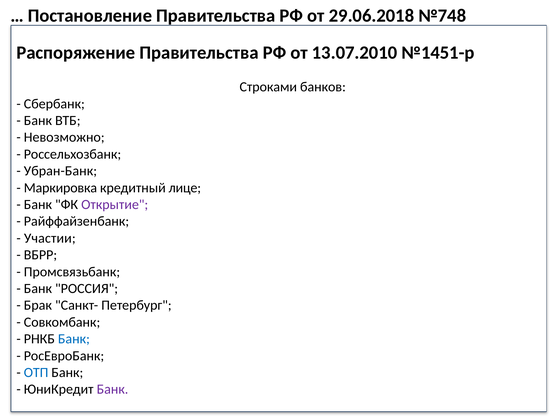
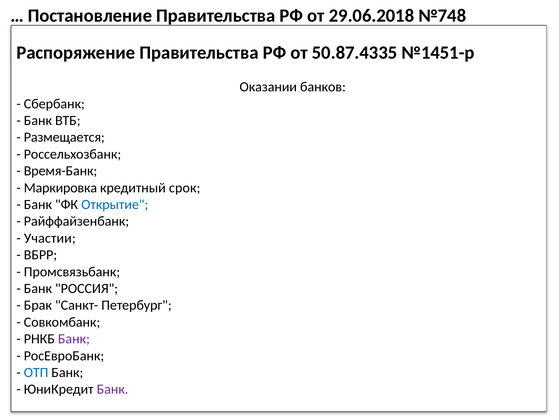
13.07.2010: 13.07.2010 -> 50.87.4335 (355, 53)
Строками: Строками -> Оказании (268, 87)
Невозможно: Невозможно -> Размещается (64, 137)
Убран-Банк: Убран-Банк -> Время-Банк (61, 171)
лице: лице -> срок (185, 187)
Открытие colour: purple -> blue (115, 204)
Банк colour: blue -> purple (74, 338)
